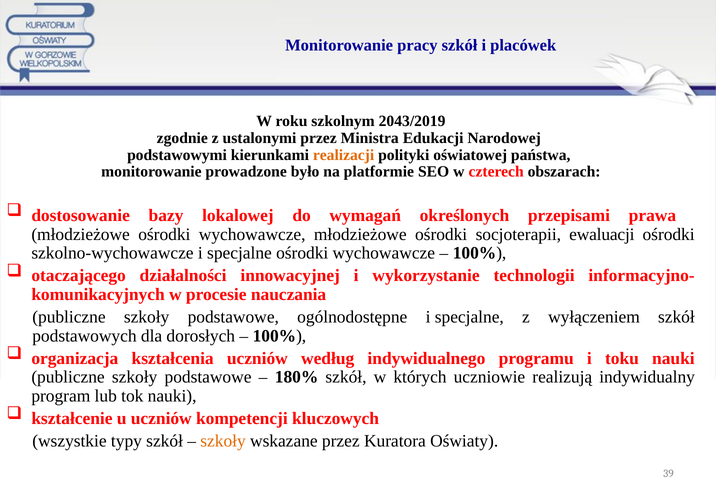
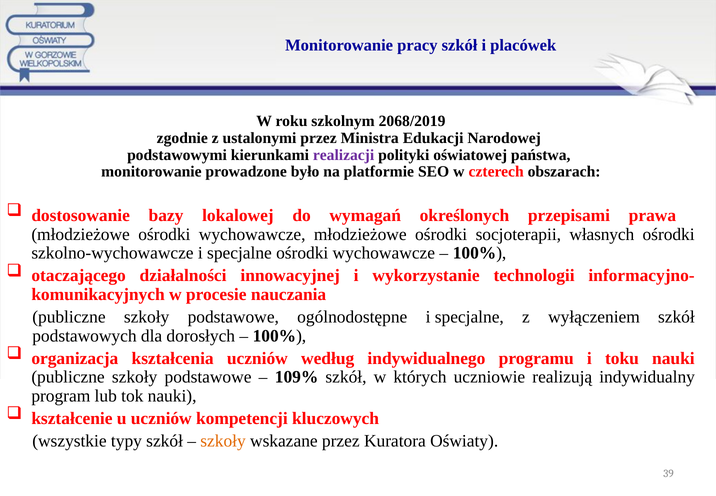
2043/2019: 2043/2019 -> 2068/2019 (412, 121)
realizacji colour: orange -> purple (344, 155)
ewaluacji: ewaluacji -> własnych (602, 234)
180%: 180% -> 109% (297, 377)
